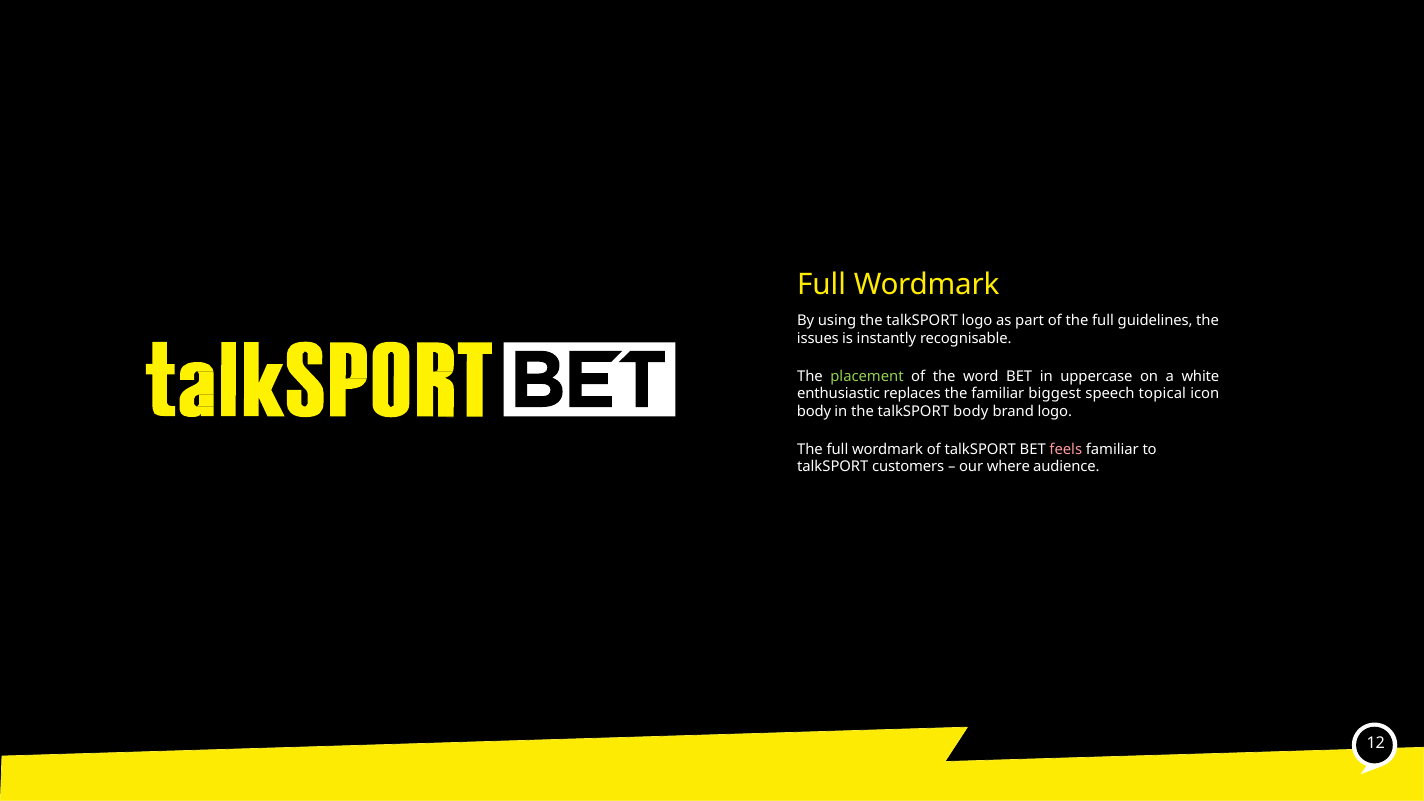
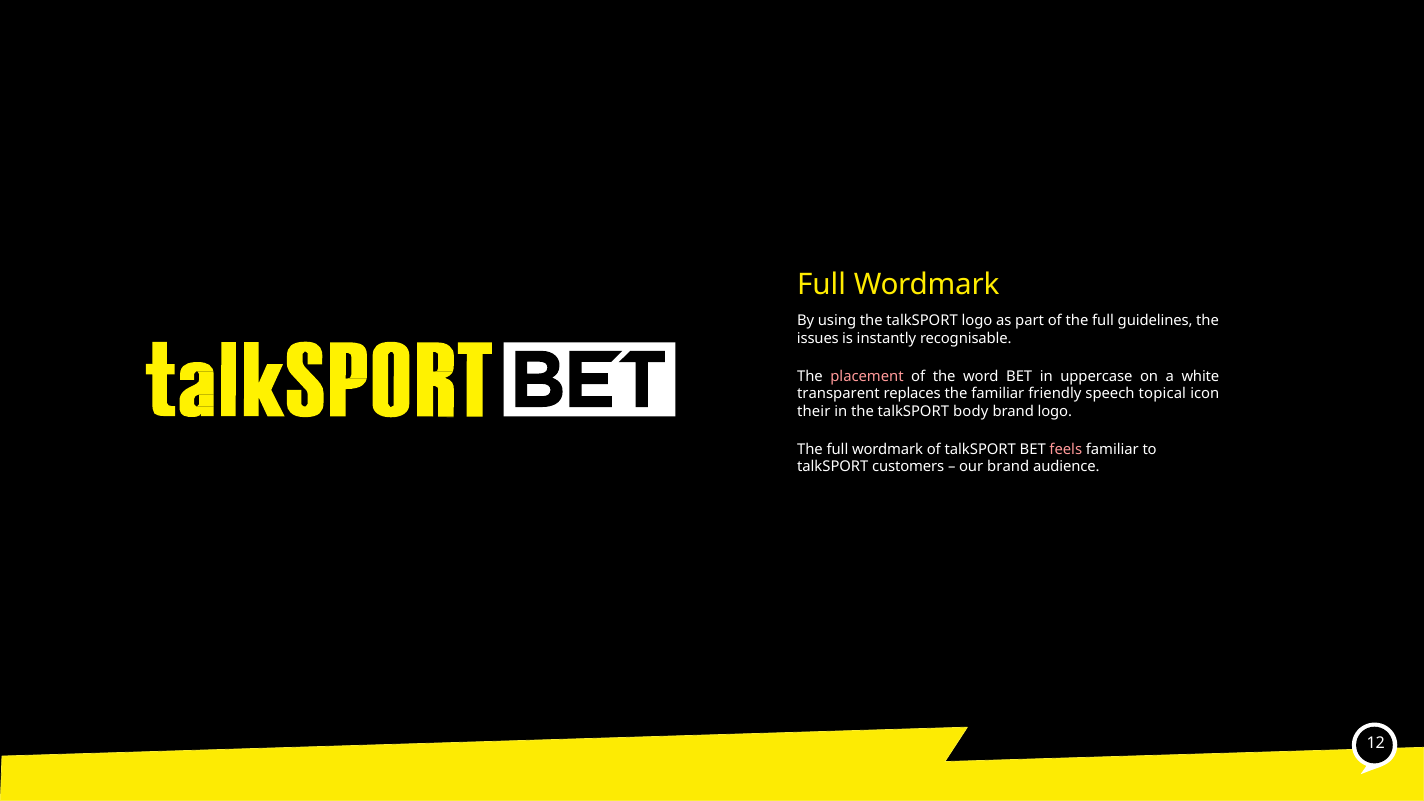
placement colour: light green -> pink (867, 376)
enthusiastic: enthusiastic -> transparent (838, 394)
biggest: biggest -> friendly (1055, 394)
body: body -> their (814, 412)
our where: where -> brand (1008, 467)
